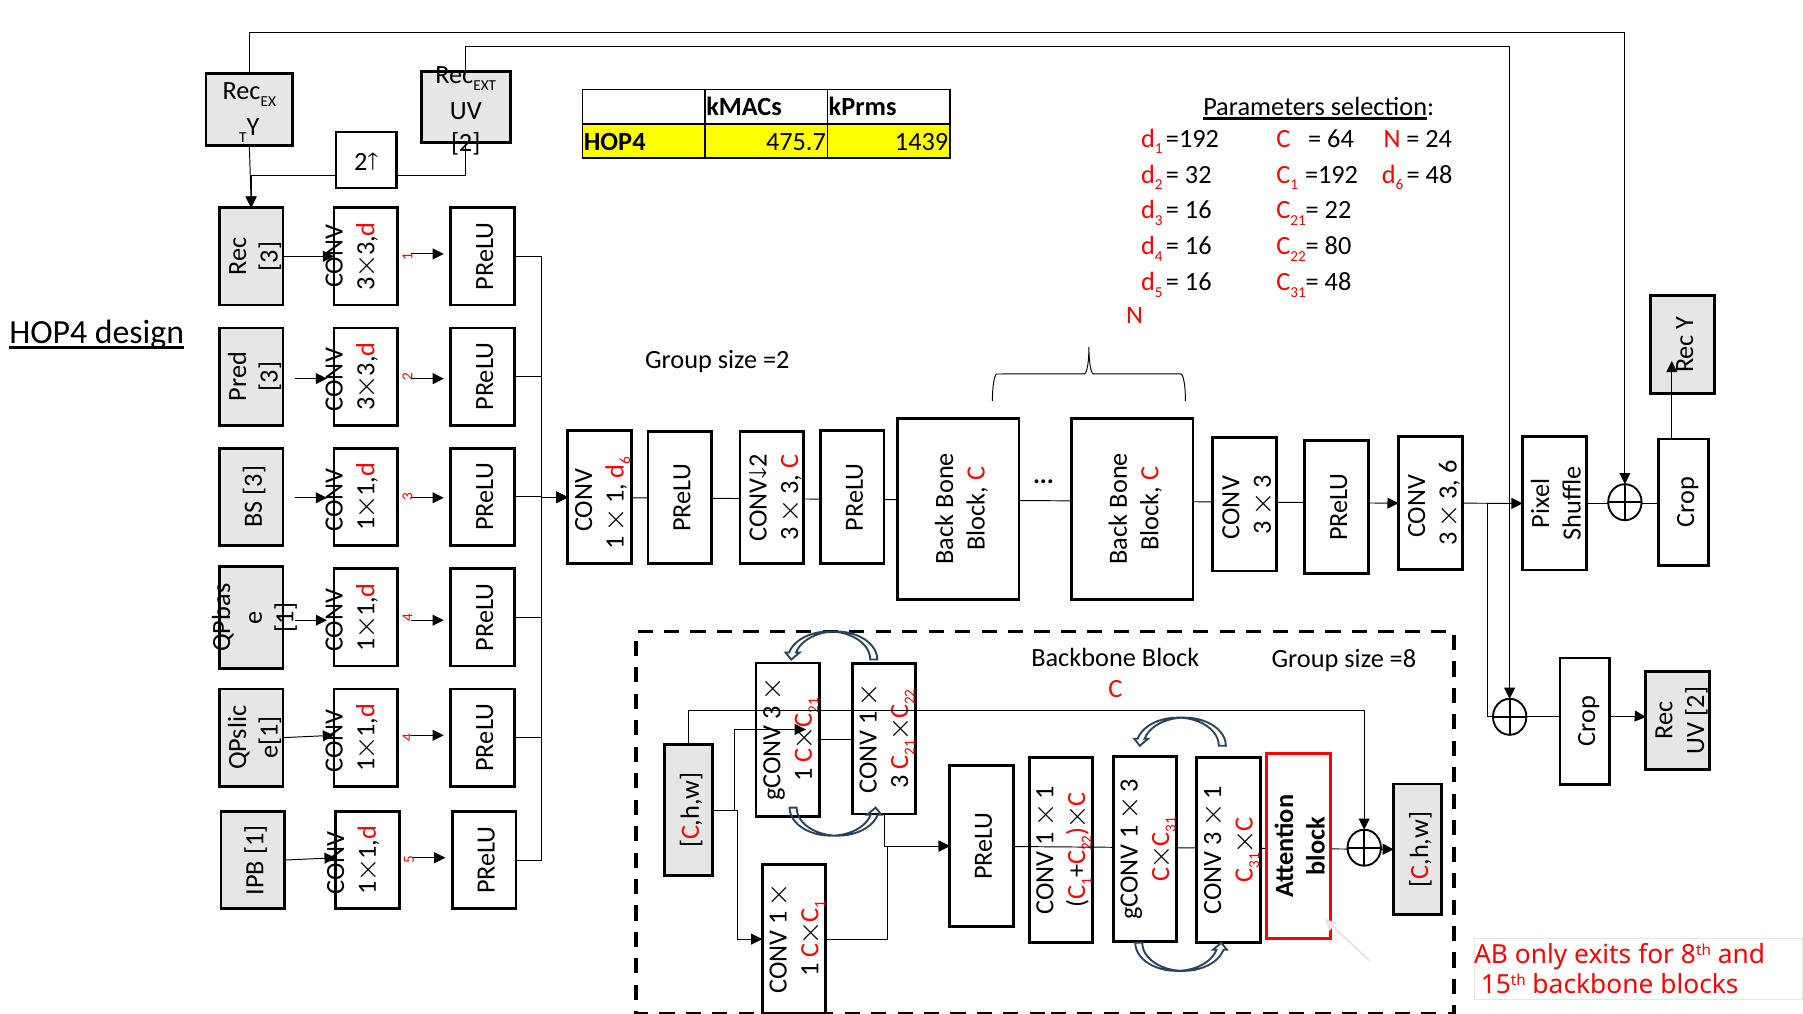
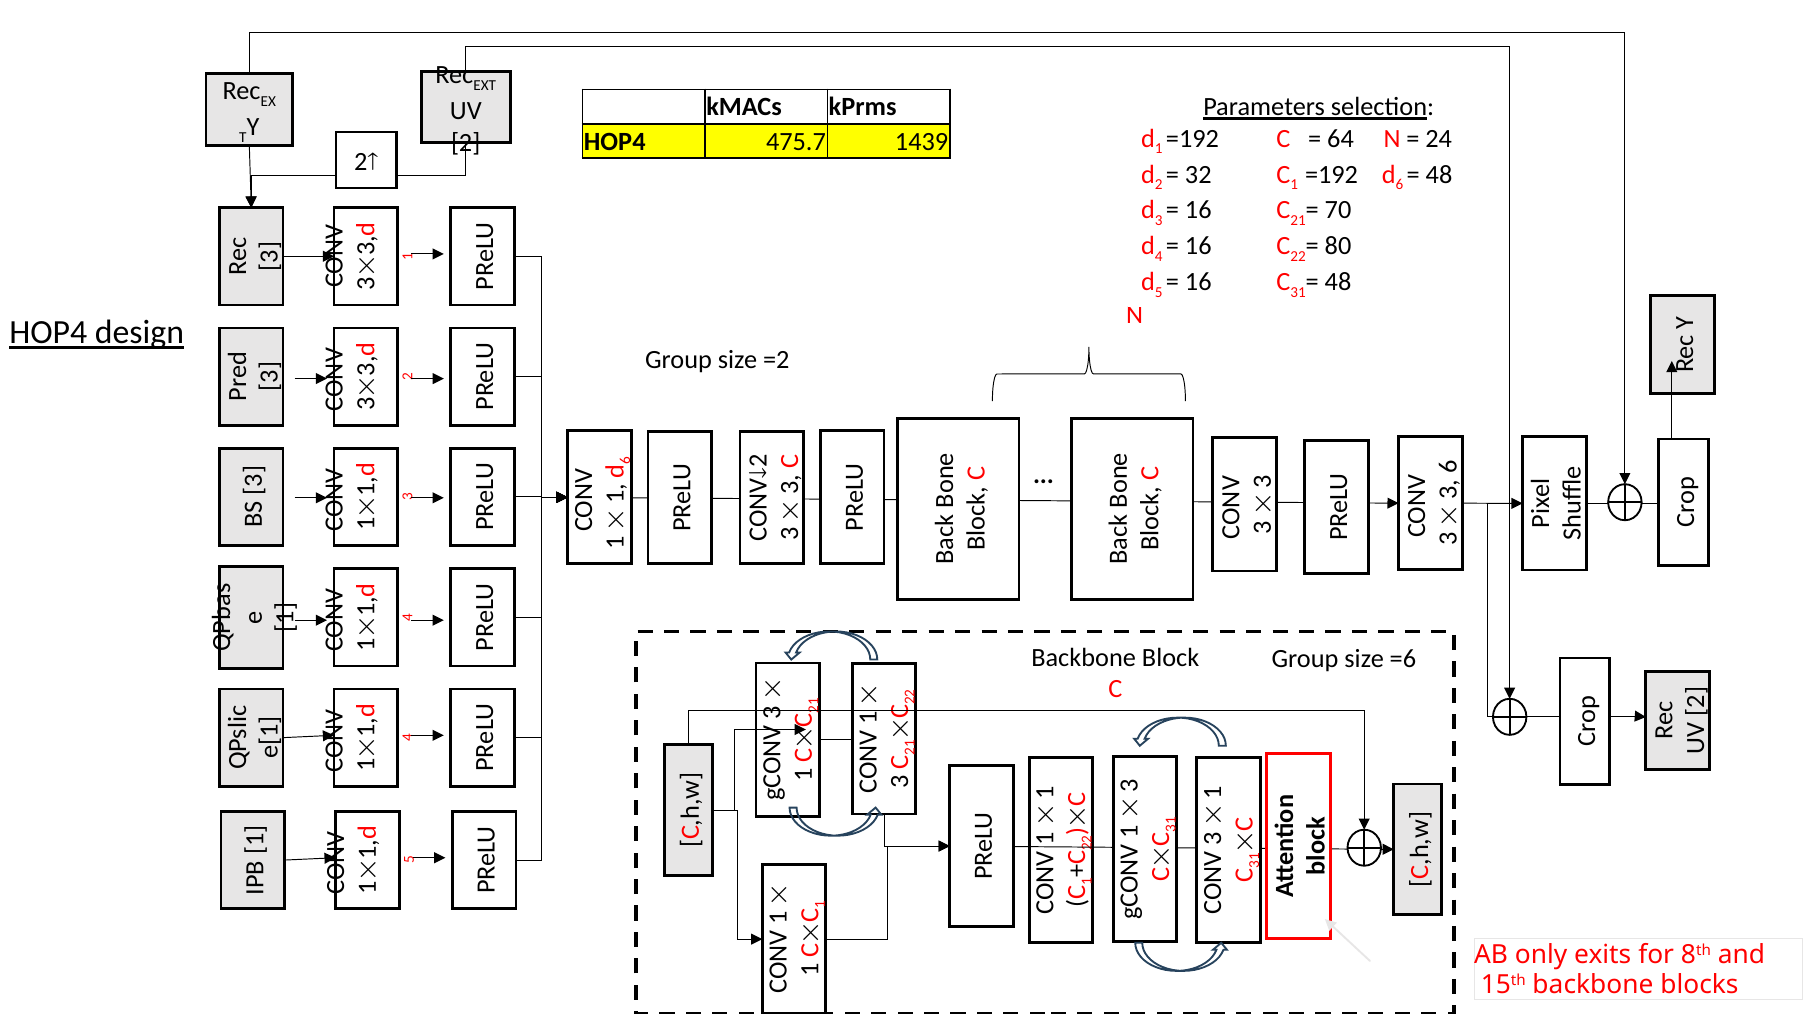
22: 22 -> 70 (1338, 210)
=8: =8 -> =6 (1403, 659)
